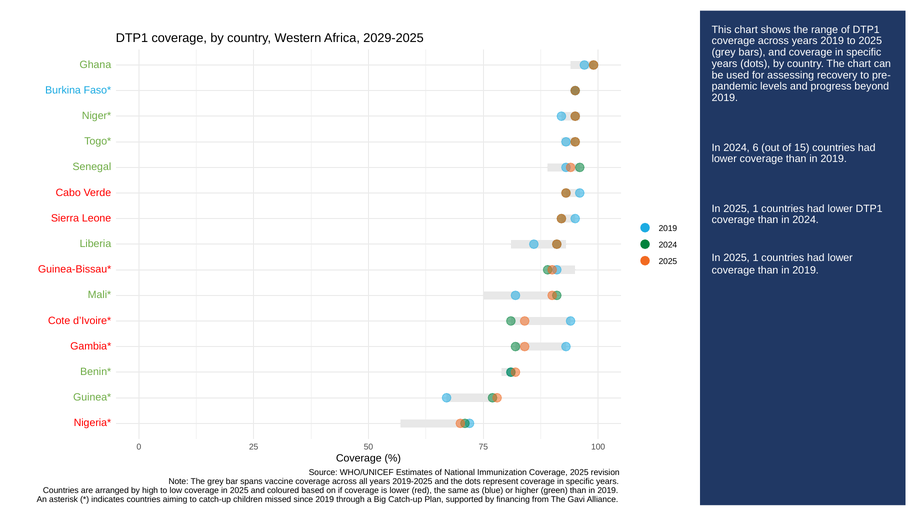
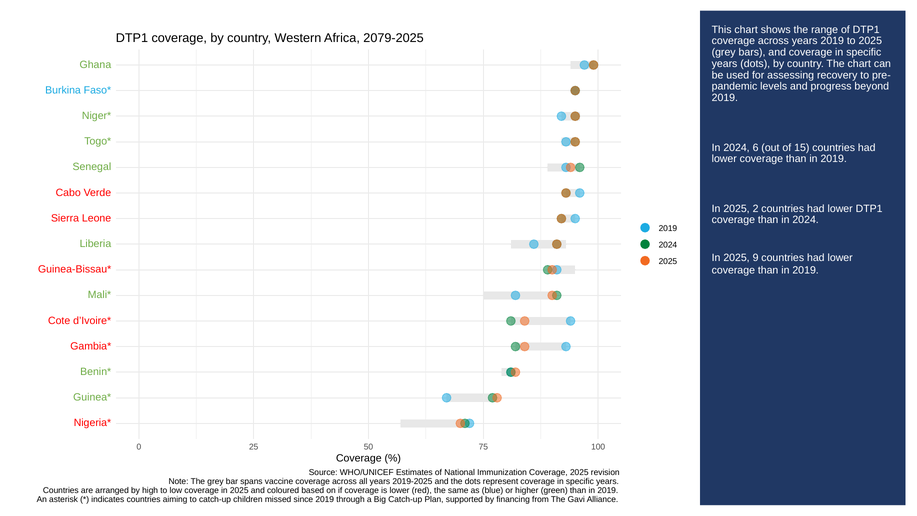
2029-2025: 2029-2025 -> 2079-2025 (394, 38)
1: 1 -> 2 (756, 209)
1: 1 -> 9 (756, 258)
